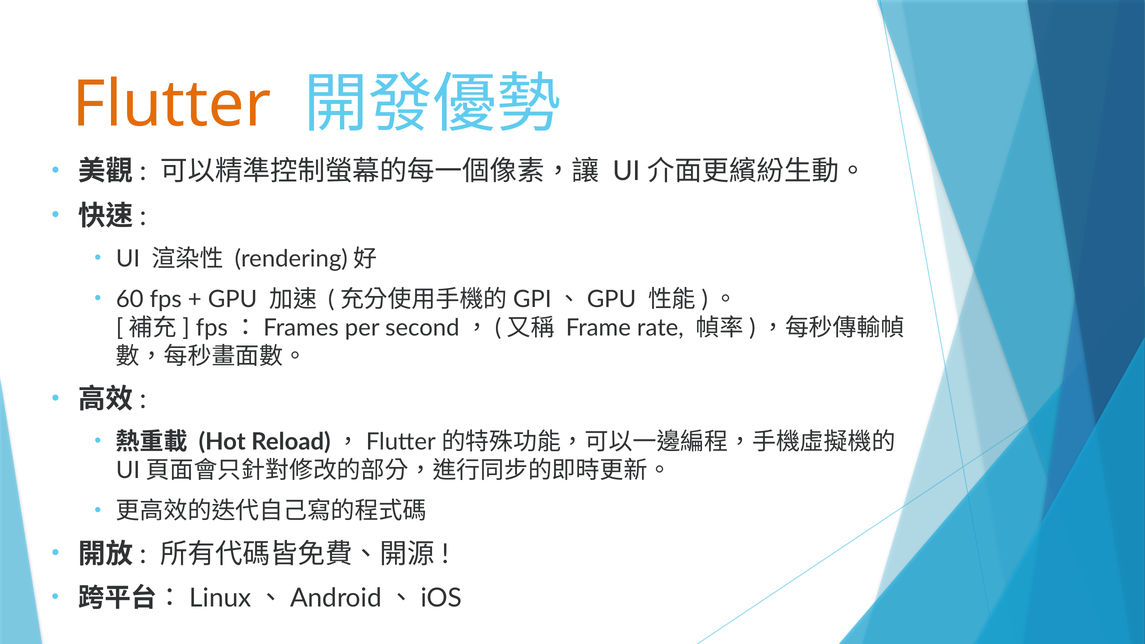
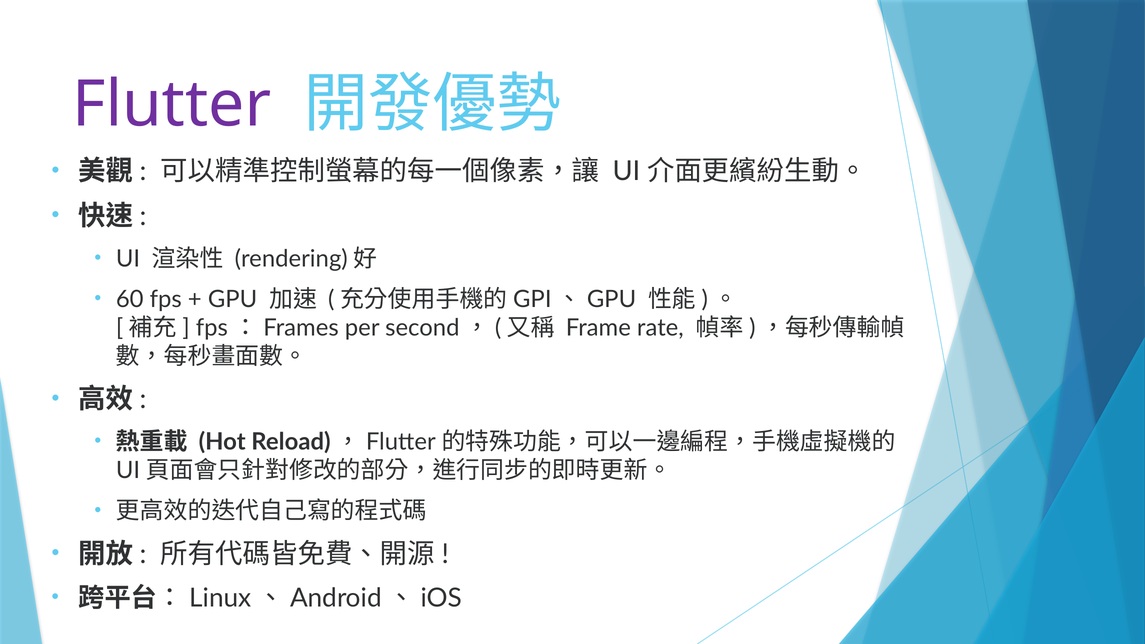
Flutter colour: orange -> purple (172, 105)
